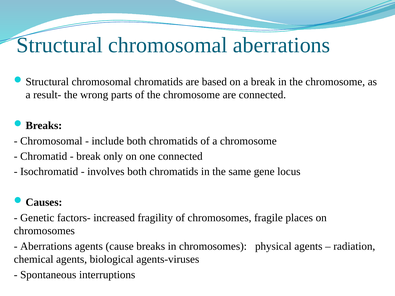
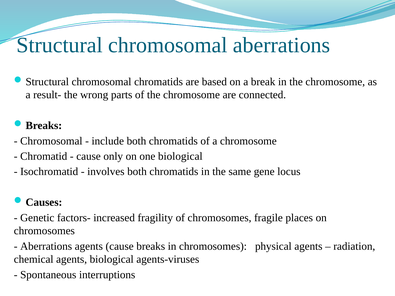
break: break -> cause (89, 156)
one connected: connected -> biological (180, 156)
